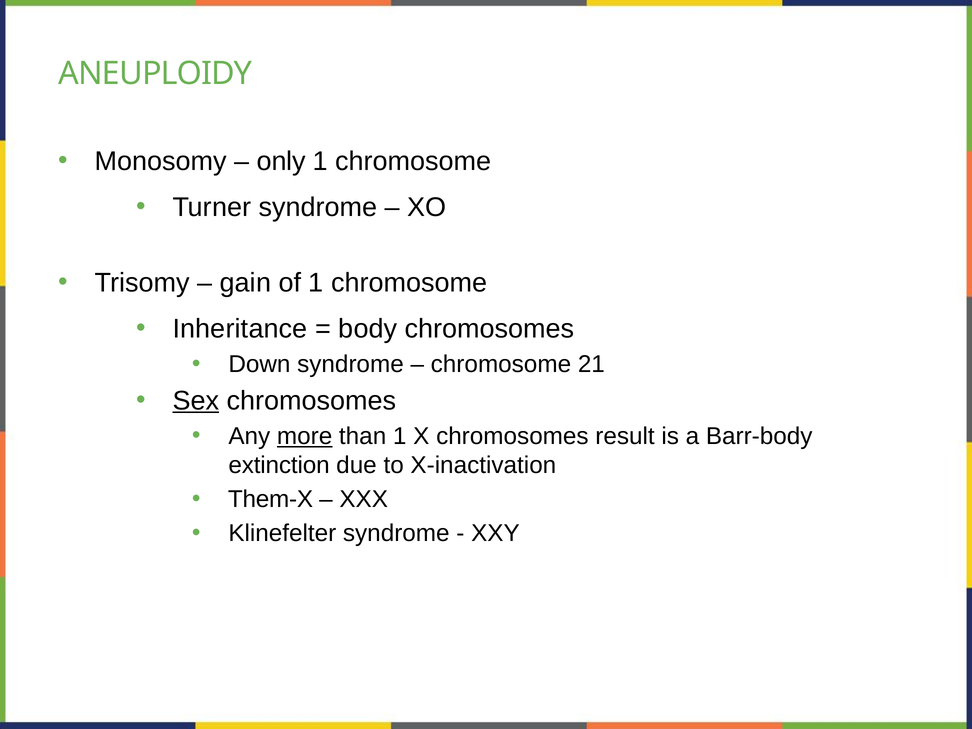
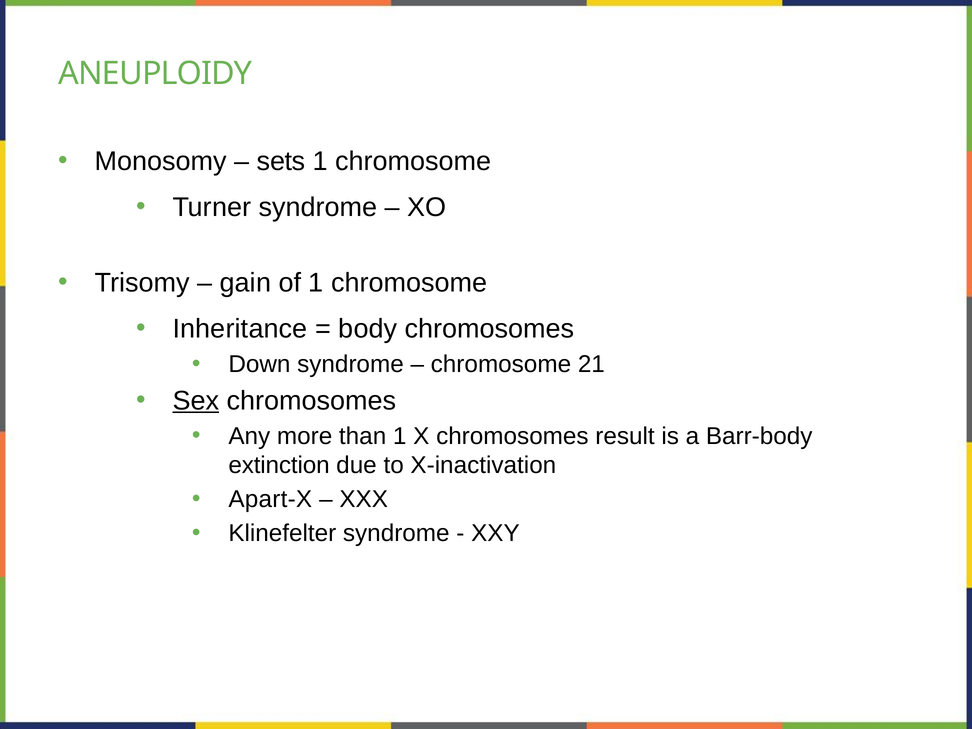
only: only -> sets (281, 161)
more underline: present -> none (305, 436)
Them-X: Them-X -> Apart-X (270, 499)
